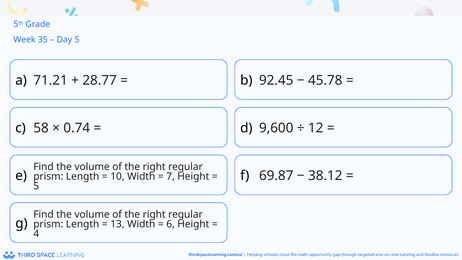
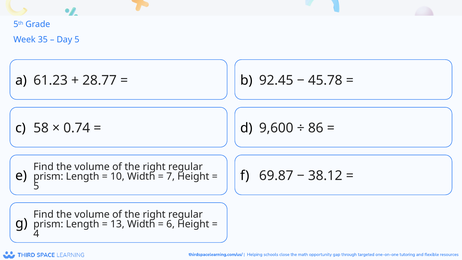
71.21: 71.21 -> 61.23 (51, 80)
12: 12 -> 86 (316, 128)
